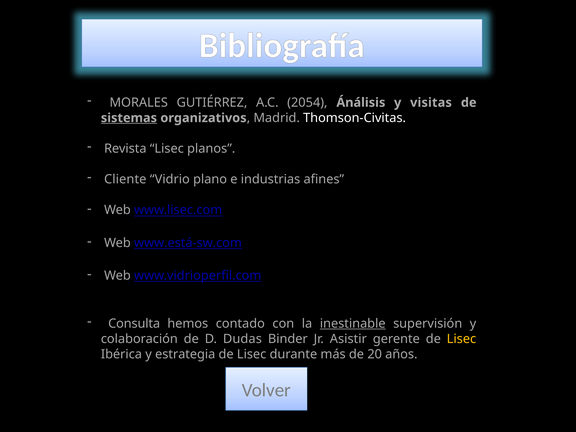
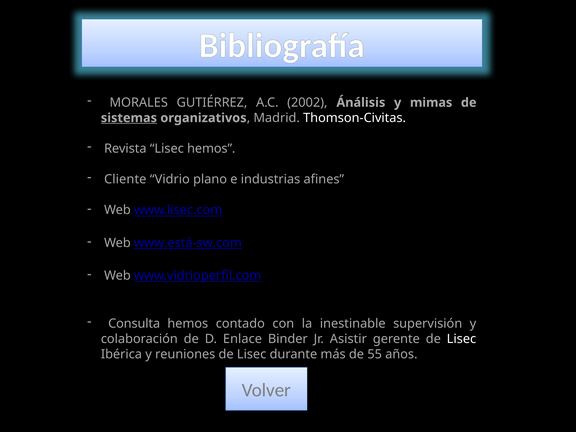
2054: 2054 -> 2002 (307, 103)
visitas: visitas -> mimas (431, 103)
Lisec planos: planos -> hemos (211, 149)
inestinable underline: present -> none (353, 324)
Dudas: Dudas -> Enlace (242, 339)
Lisec colour: yellow -> white (461, 339)
estrategia: estrategia -> reuniones (185, 354)
20: 20 -> 55 (375, 354)
